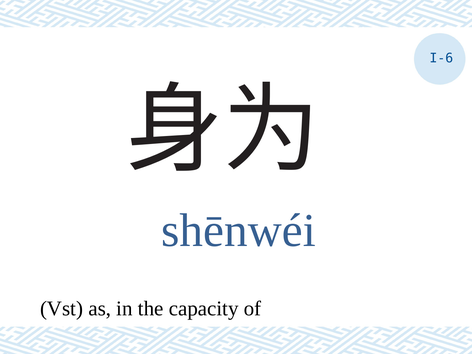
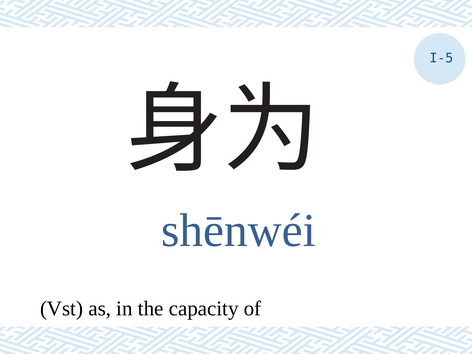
I-6: I-6 -> I-5 (441, 58)
